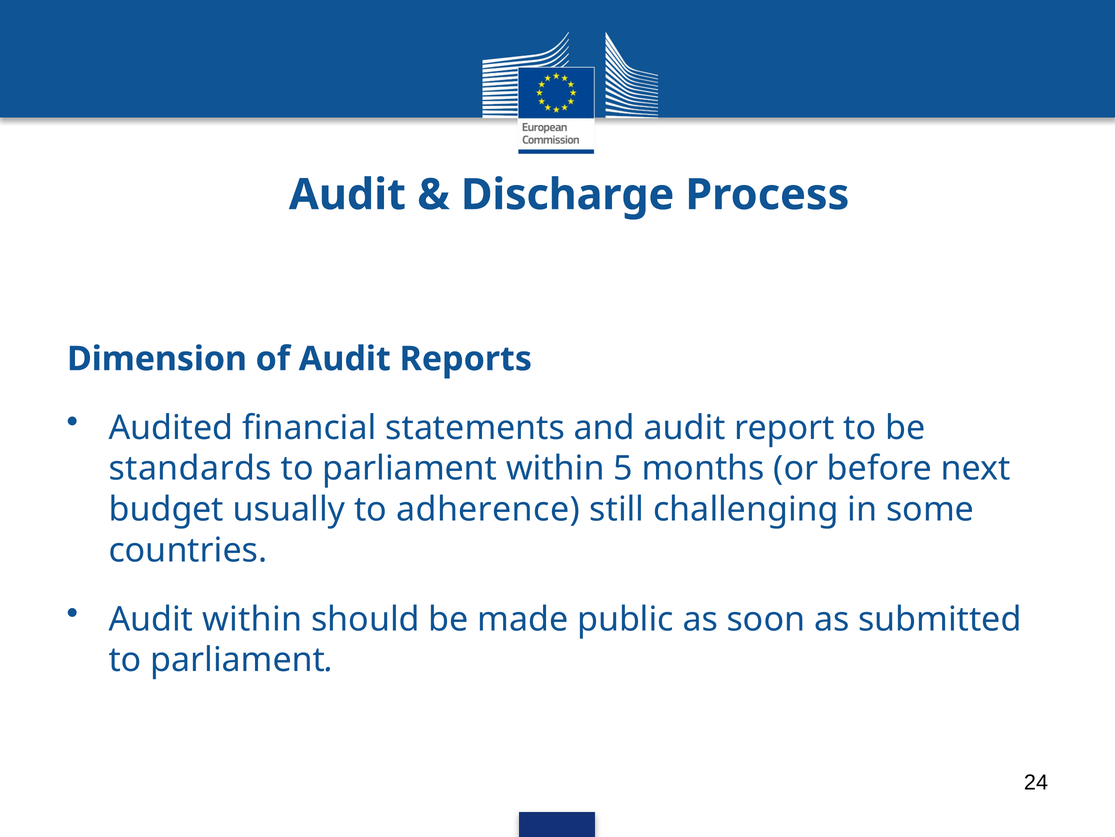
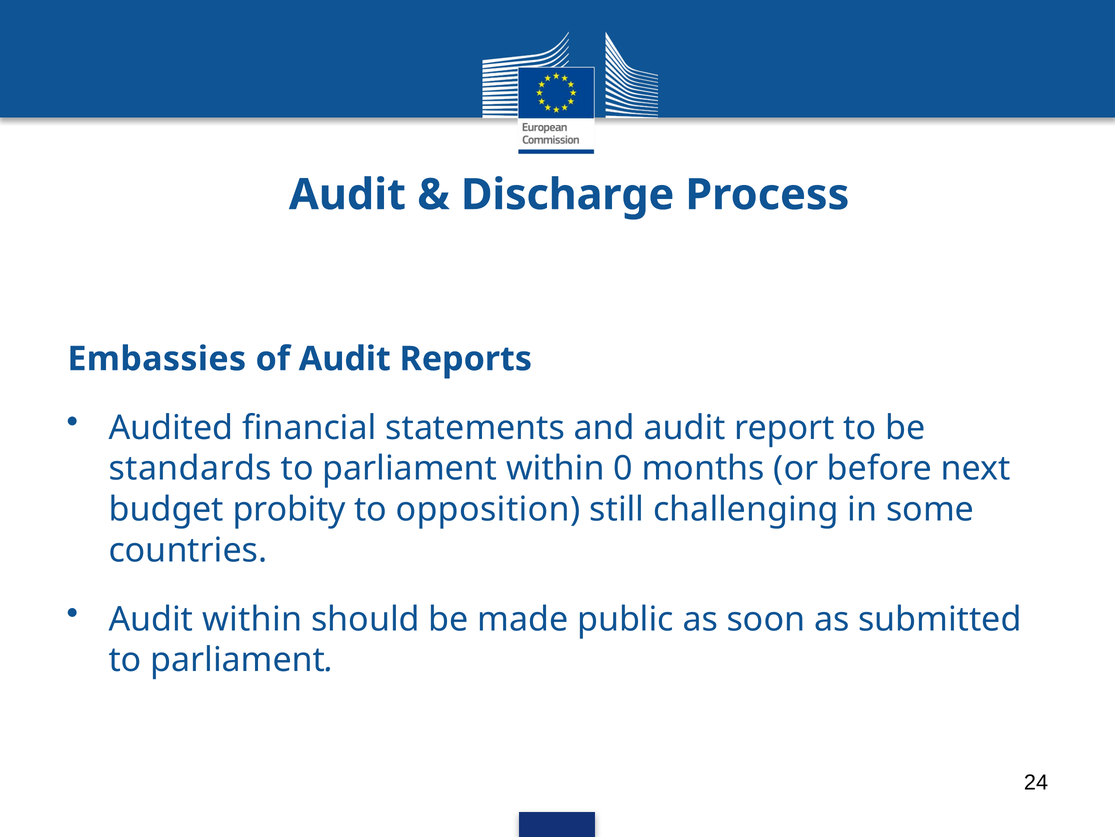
Dimension: Dimension -> Embassies (157, 359)
5: 5 -> 0 (623, 468)
usually: usually -> probity (289, 509)
adherence: adherence -> opposition (488, 509)
